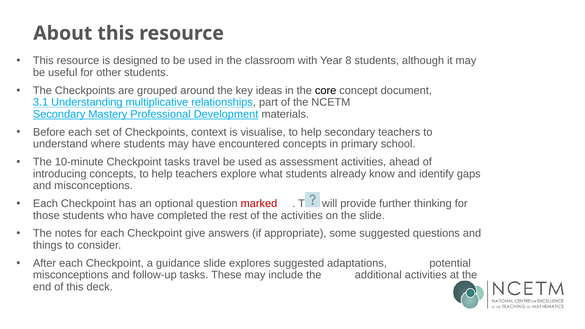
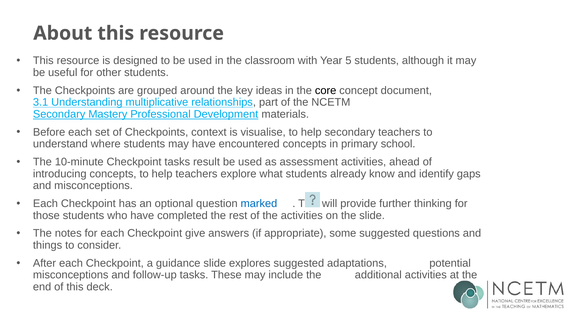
8: 8 -> 5 (348, 61)
travel: travel -> result (206, 162)
marked colour: red -> blue (259, 204)
